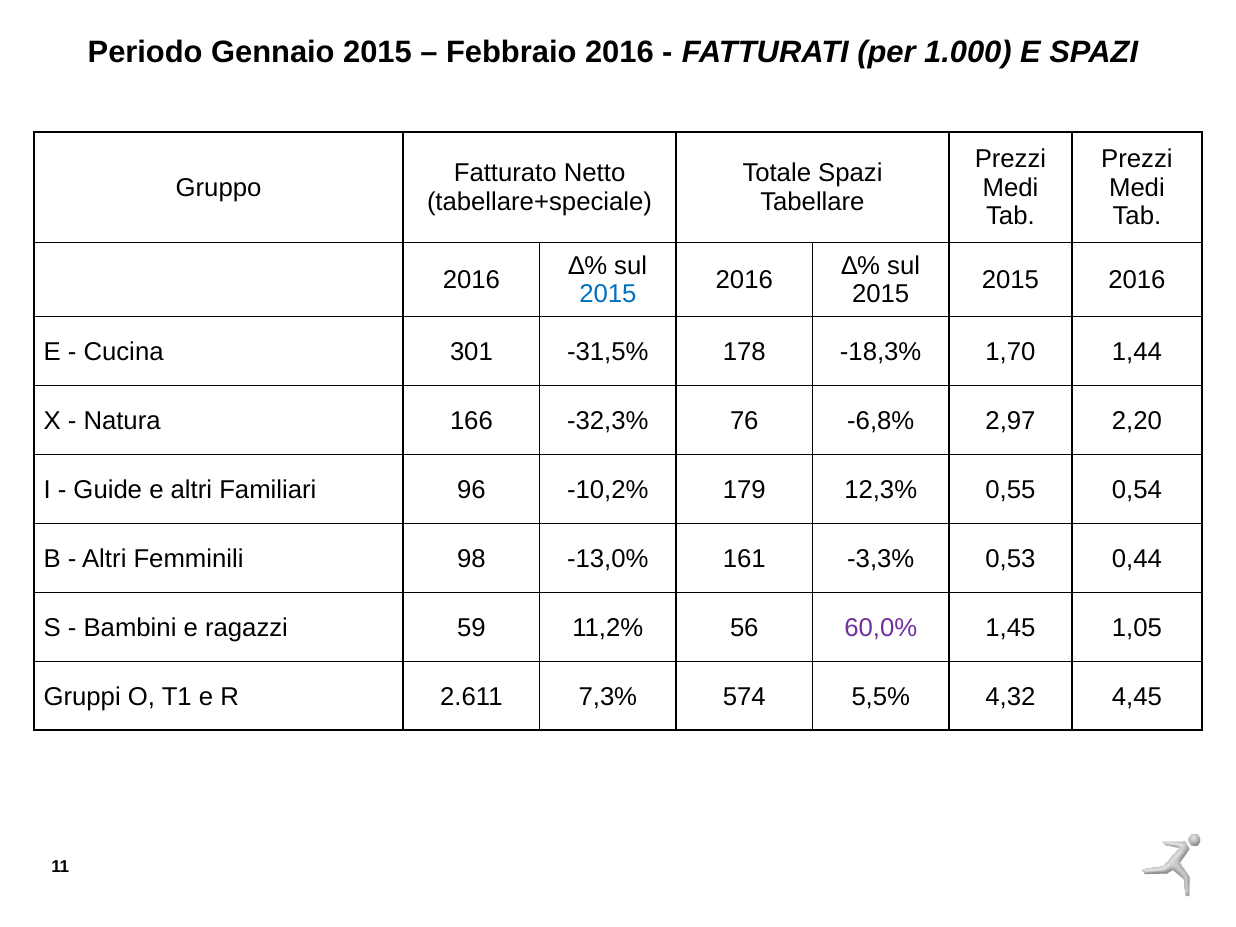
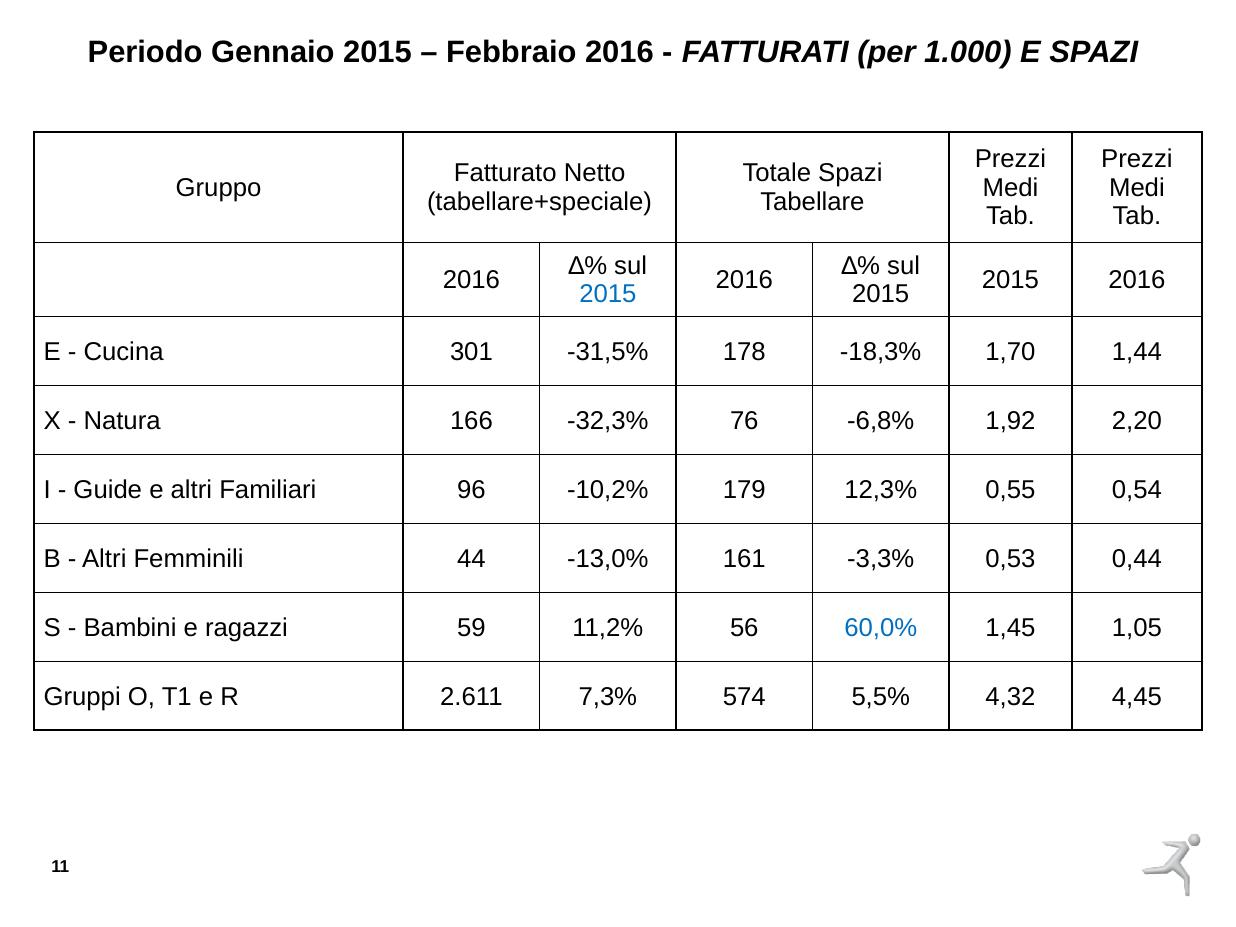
2,97: 2,97 -> 1,92 (1010, 421)
98: 98 -> 44 (471, 559)
60,0% colour: purple -> blue (881, 628)
